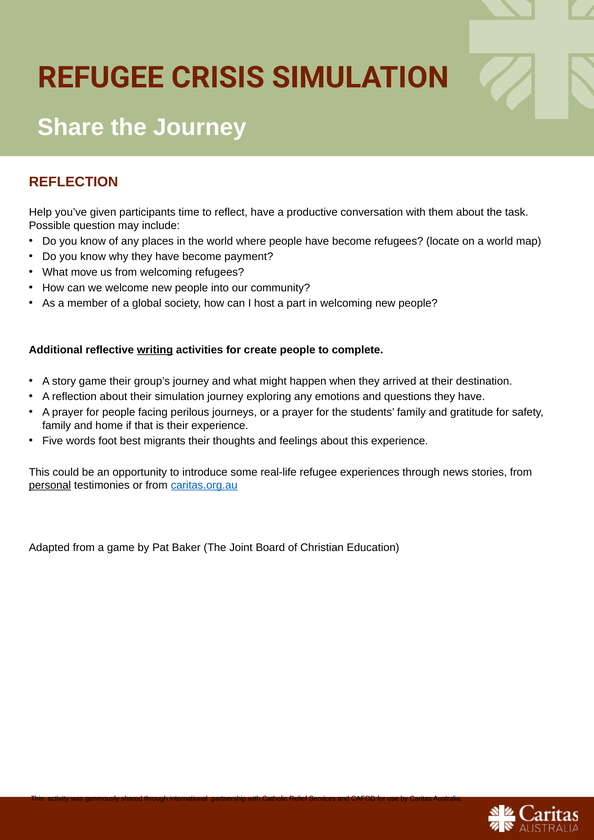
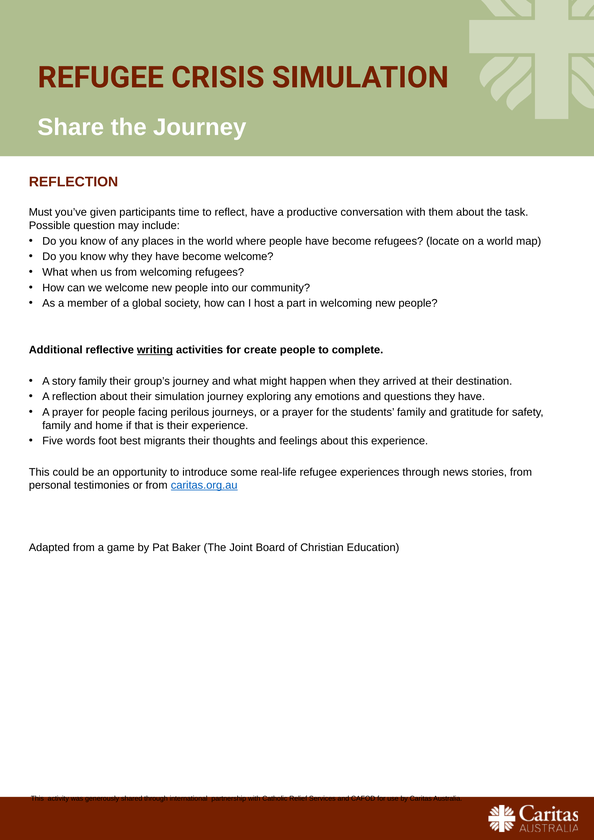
Help: Help -> Must (40, 212)
become payment: payment -> welcome (249, 257)
What move: move -> when (84, 272)
story game: game -> family (93, 381)
personal underline: present -> none (50, 485)
